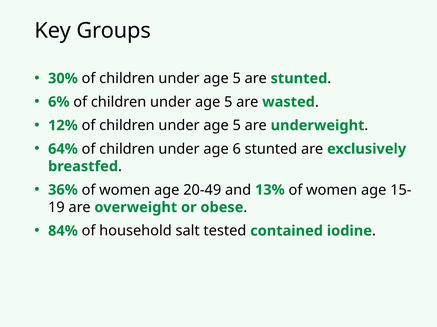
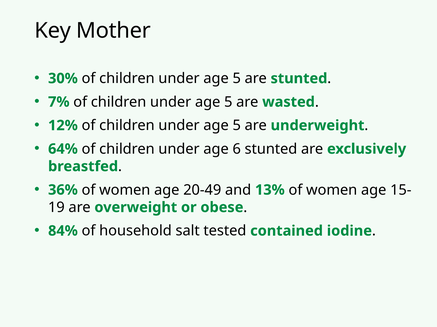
Groups: Groups -> Mother (114, 31)
6%: 6% -> 7% (59, 102)
